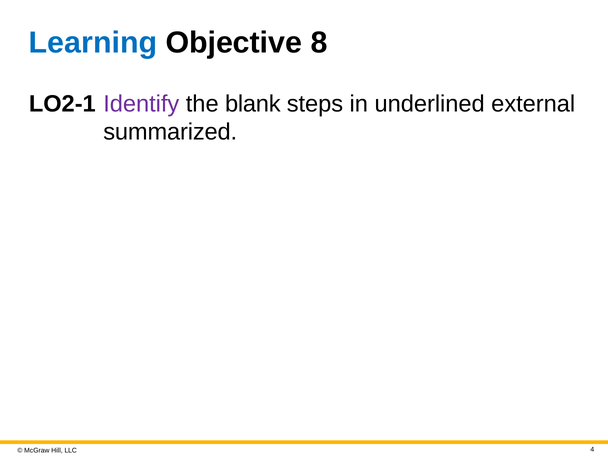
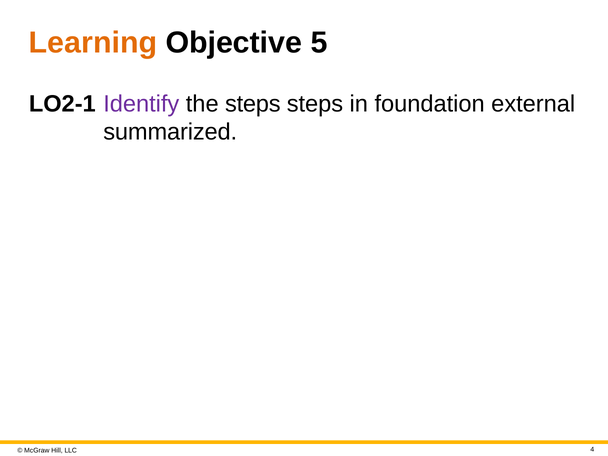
Learning colour: blue -> orange (93, 43)
8: 8 -> 5 (319, 43)
the blank: blank -> steps (253, 104)
underlined: underlined -> foundation (430, 104)
